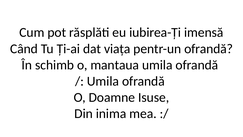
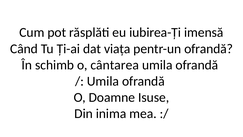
mantaua: mantaua -> cântarea (115, 65)
